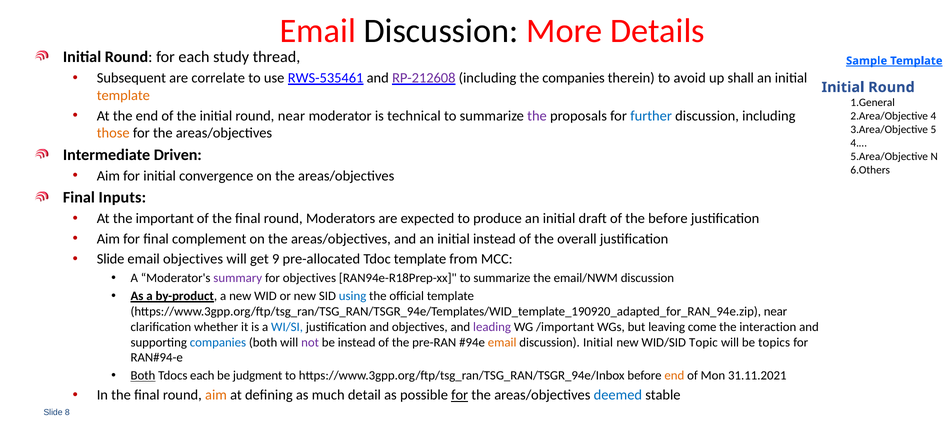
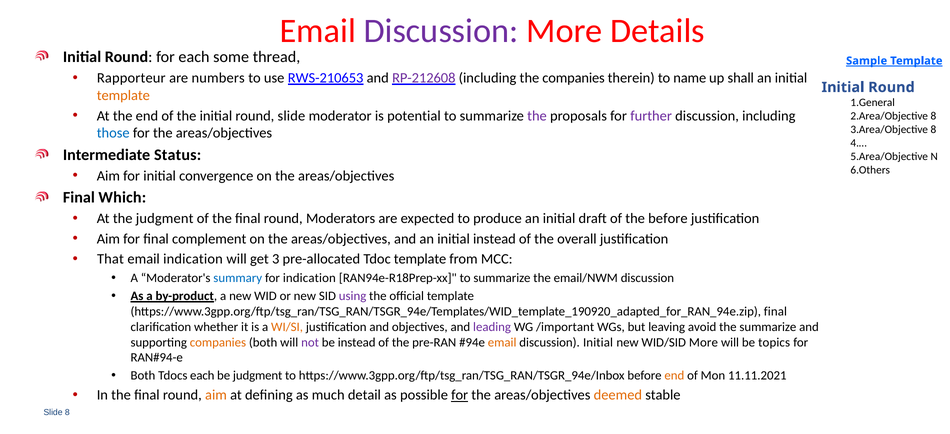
Discussion colour: black -> purple (441, 31)
study: study -> some (231, 57)
Subsequent: Subsequent -> Rapporteur (131, 78)
correlate: correlate -> numbers (218, 78)
RWS-535461: RWS-535461 -> RWS-210653 (326, 78)
avoid: avoid -> name (690, 78)
round near: near -> slide (291, 116)
technical: technical -> potential (414, 116)
further colour: blue -> purple (651, 116)
4: 4 -> 8 (933, 116)
5: 5 -> 8 (933, 130)
those colour: orange -> blue (113, 133)
Driven: Driven -> Status (178, 155)
Inputs: Inputs -> Which (122, 198)
the important: important -> judgment (165, 219)
Slide: Slide -> That (110, 259)
email objectives: objectives -> indication (193, 259)
9: 9 -> 3 (276, 259)
summary colour: purple -> blue (238, 278)
for objectives: objectives -> indication (309, 278)
using colour: blue -> purple (353, 296)
near: near -> final (775, 312)
WI/SI colour: blue -> orange (287, 327)
come: come -> avoid (702, 327)
the interaction: interaction -> summarize (768, 327)
companies colour: blue -> orange (218, 343)
WID/SID Topic: Topic -> More (703, 343)
Both underline: present -> none (143, 376)
31.11.2021: 31.11.2021 -> 11.11.2021 (757, 376)
deemed colour: blue -> orange (618, 396)
